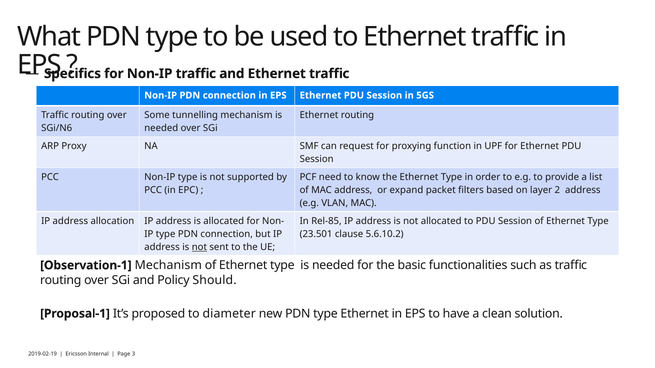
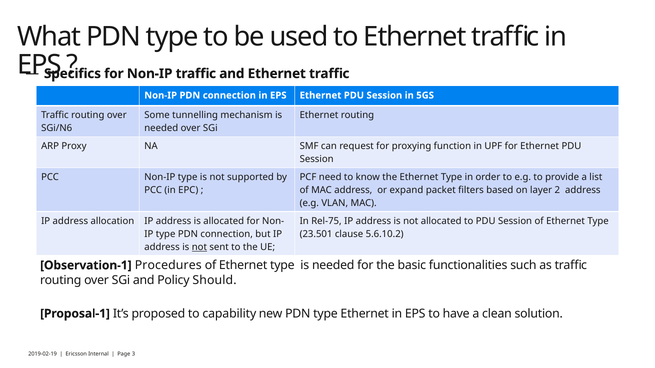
Rel-85: Rel-85 -> Rel-75 (326, 221)
Observation-1 Mechanism: Mechanism -> Procedures (168, 266)
diameter: diameter -> capability (229, 314)
